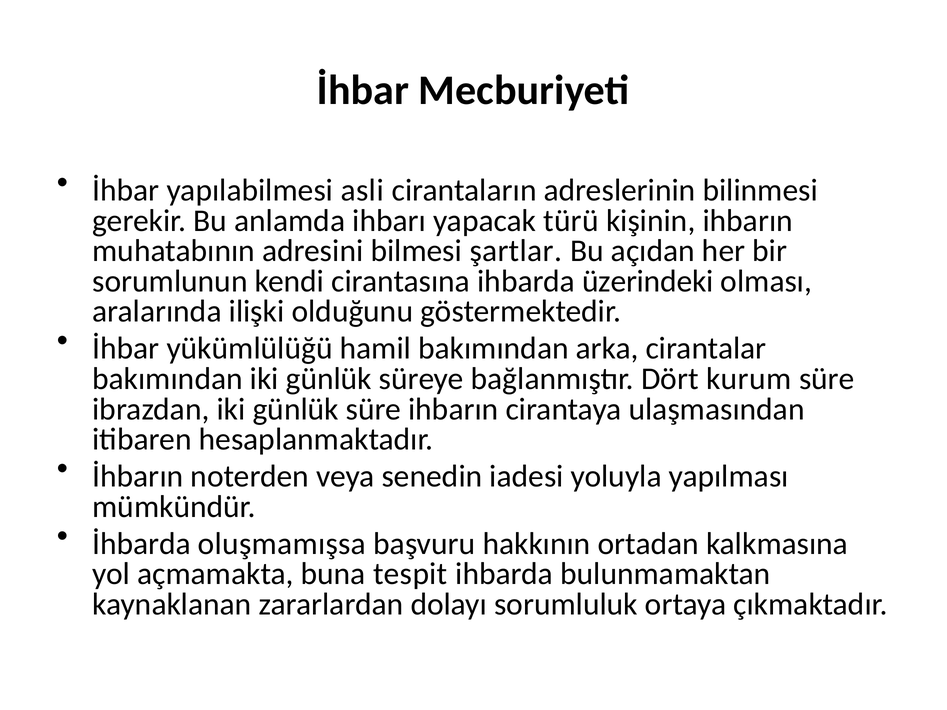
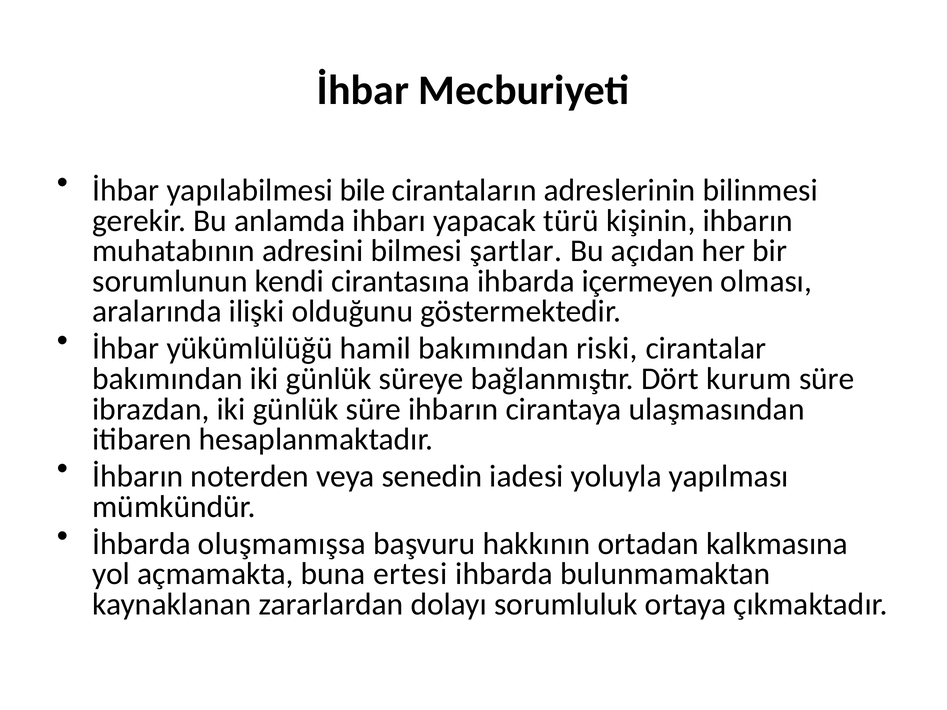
asli: asli -> bile (363, 190)
üzerindeki: üzerindeki -> içermeyen (648, 281)
arka: arka -> riski (607, 349)
tespit: tespit -> ertesi (410, 574)
